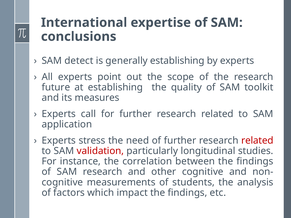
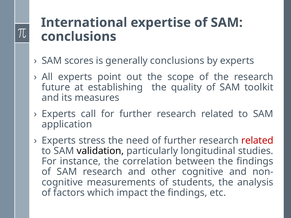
detect: detect -> scores (79, 61)
generally establishing: establishing -> conclusions (177, 61)
validation colour: red -> black (100, 151)
